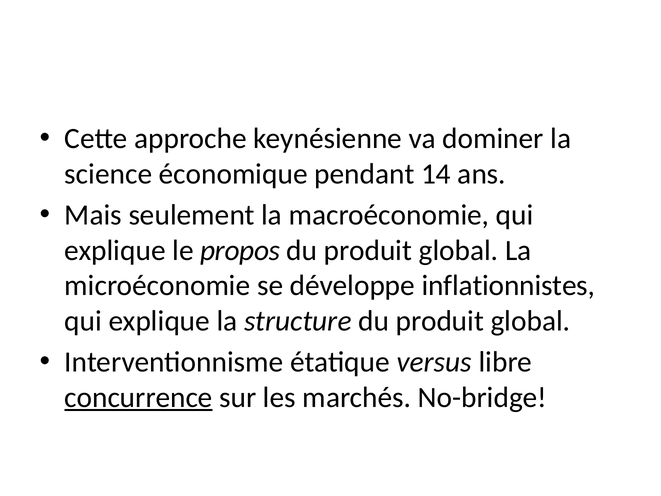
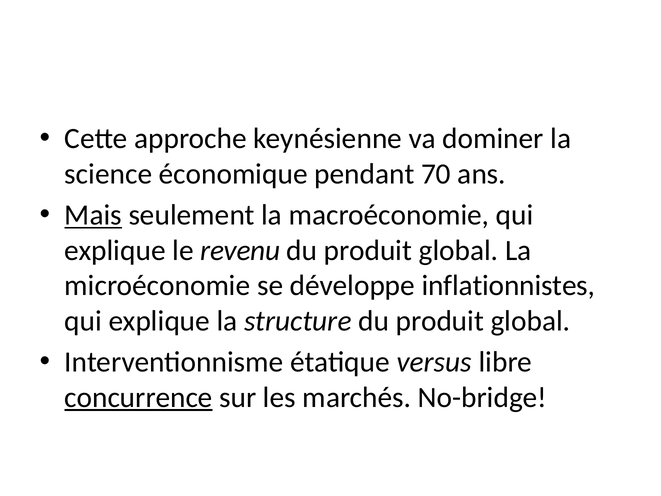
14: 14 -> 70 (436, 174)
Mais underline: none -> present (93, 215)
propos: propos -> revenu (240, 250)
